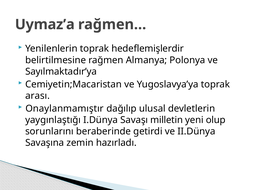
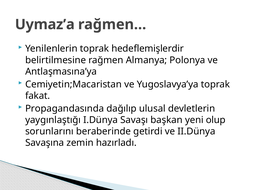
Sayılmaktadır’ya: Sayılmaktadır’ya -> Antlaşmasına’ya (61, 71)
arası: arası -> fakat (38, 96)
Onaylanmamıştır: Onaylanmamıştır -> Propagandasında (65, 108)
milletin: milletin -> başkan (167, 120)
